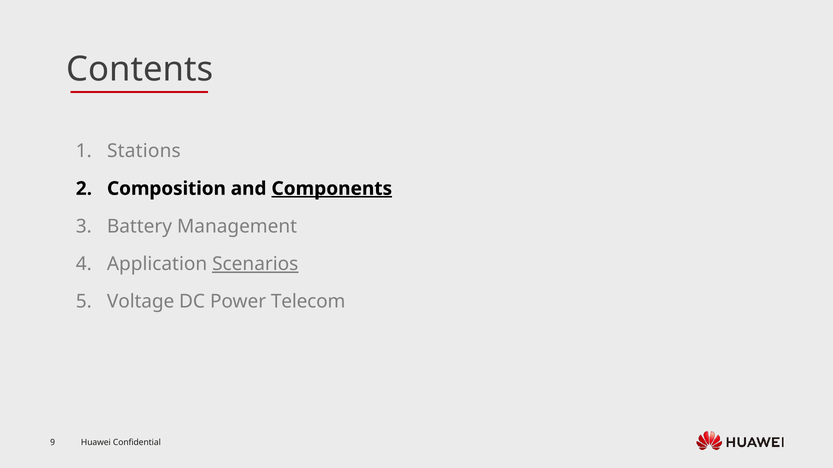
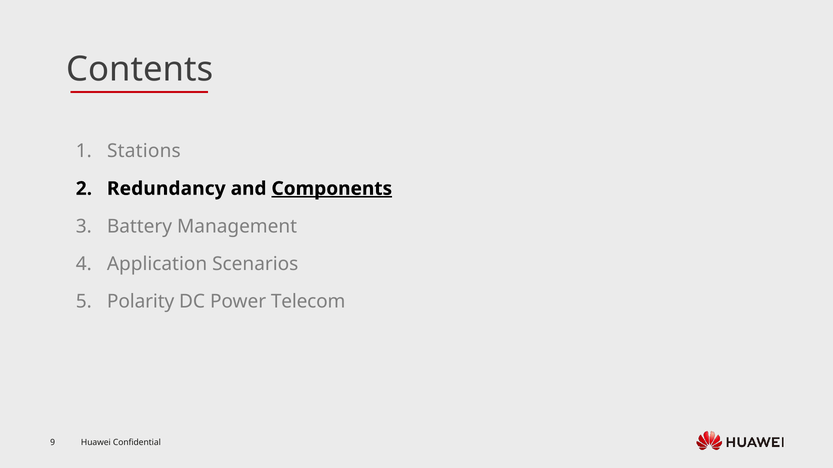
Composition: Composition -> Redundancy (166, 189)
Scenarios underline: present -> none (255, 264)
Voltage: Voltage -> Polarity (141, 302)
